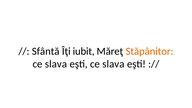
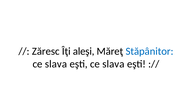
Sfântă: Sfântă -> Zăresc (46, 51)
iubit: iubit -> aleşi (84, 51)
Stăpânitor colour: orange -> blue (150, 51)
